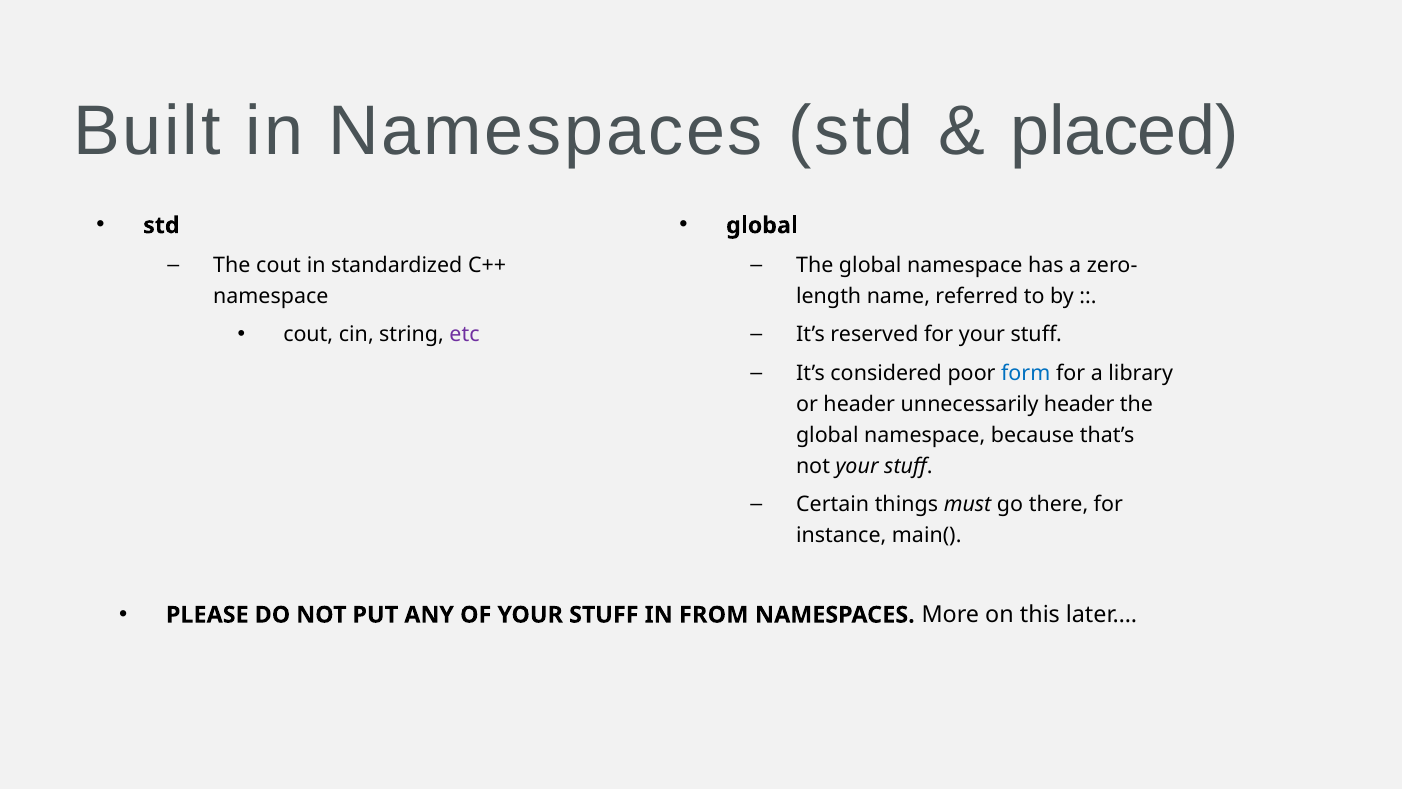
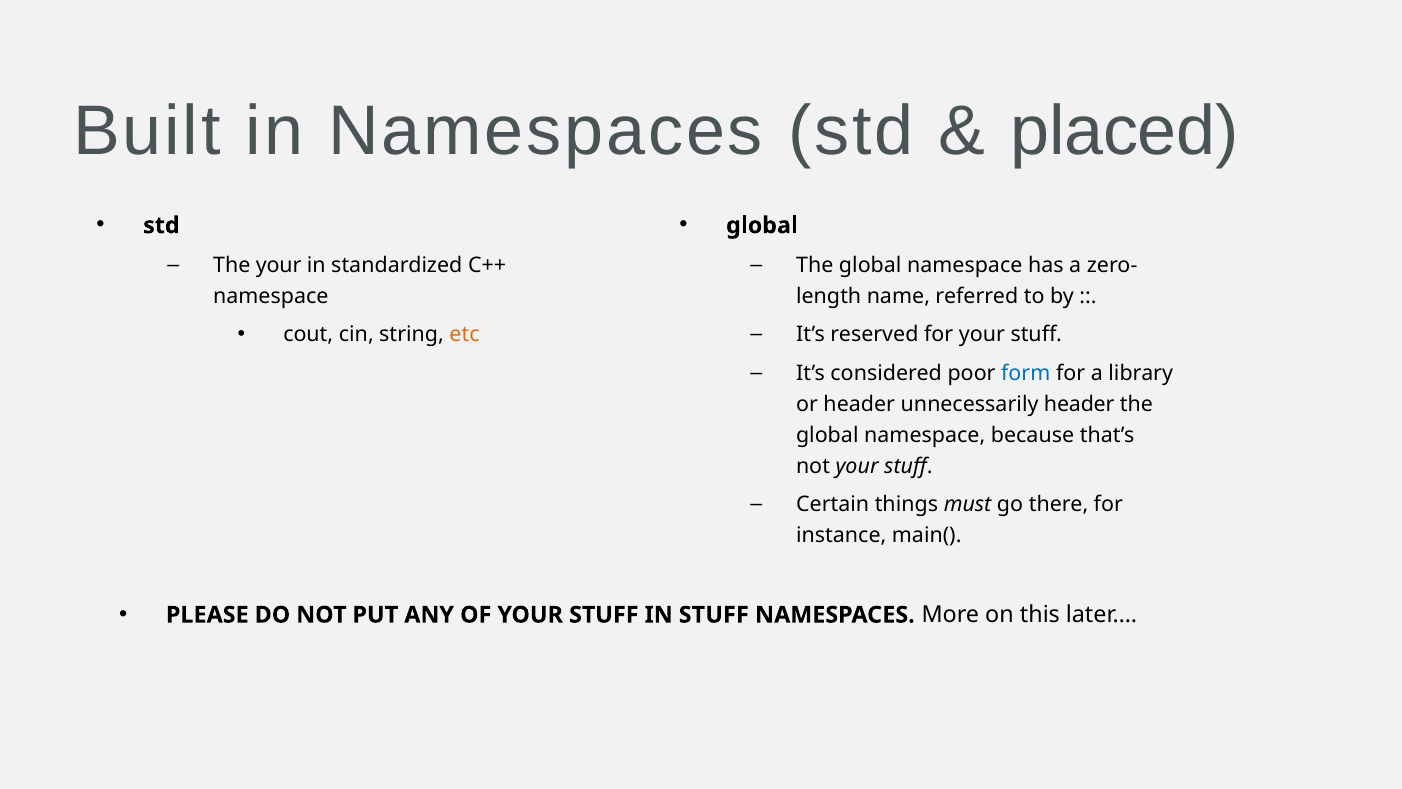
The cout: cout -> your (279, 265)
etc colour: purple -> orange (464, 335)
IN FROM: FROM -> STUFF (714, 615)
